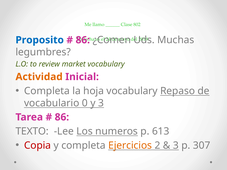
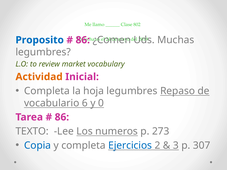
hoja vocabulary: vocabulary -> legumbres (132, 91)
0: 0 -> 6 (85, 103)
y 3: 3 -> 0 (101, 103)
613: 613 -> 273 (161, 131)
Copia colour: red -> blue (38, 146)
Ejercicios colour: orange -> blue (130, 146)
